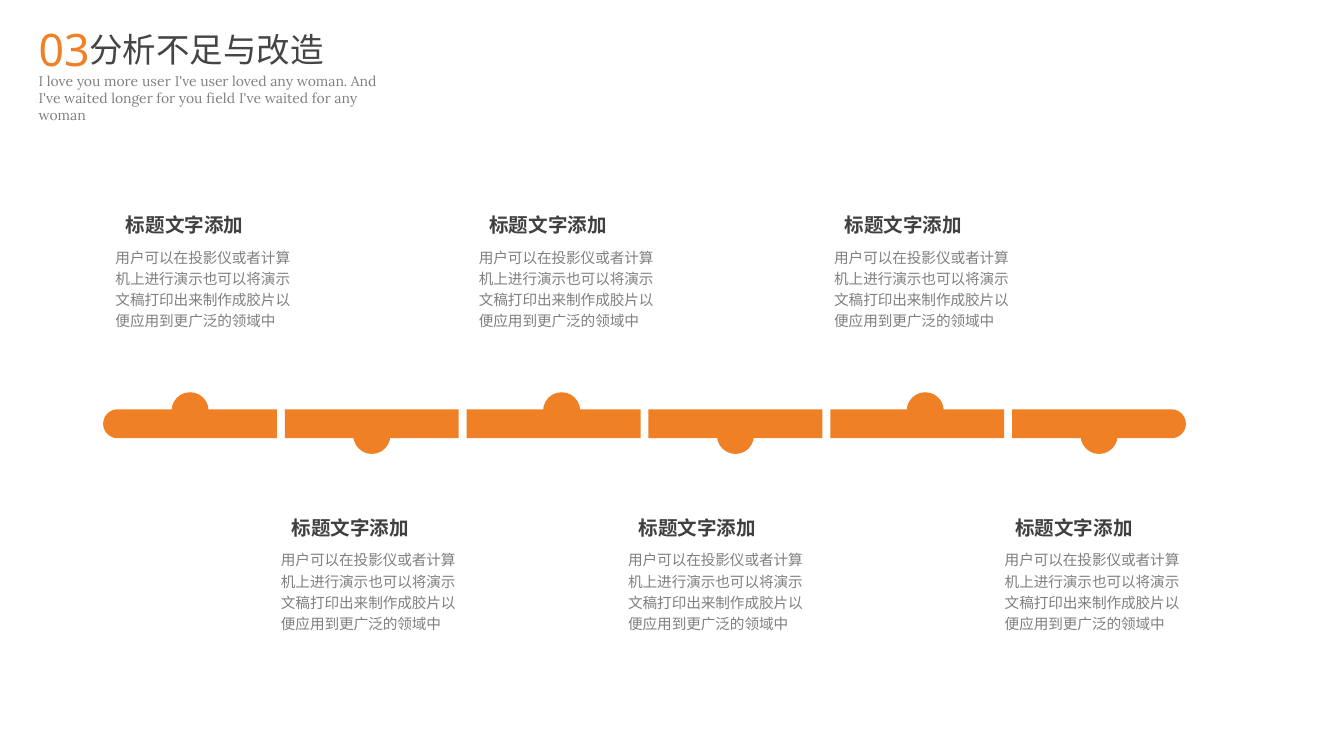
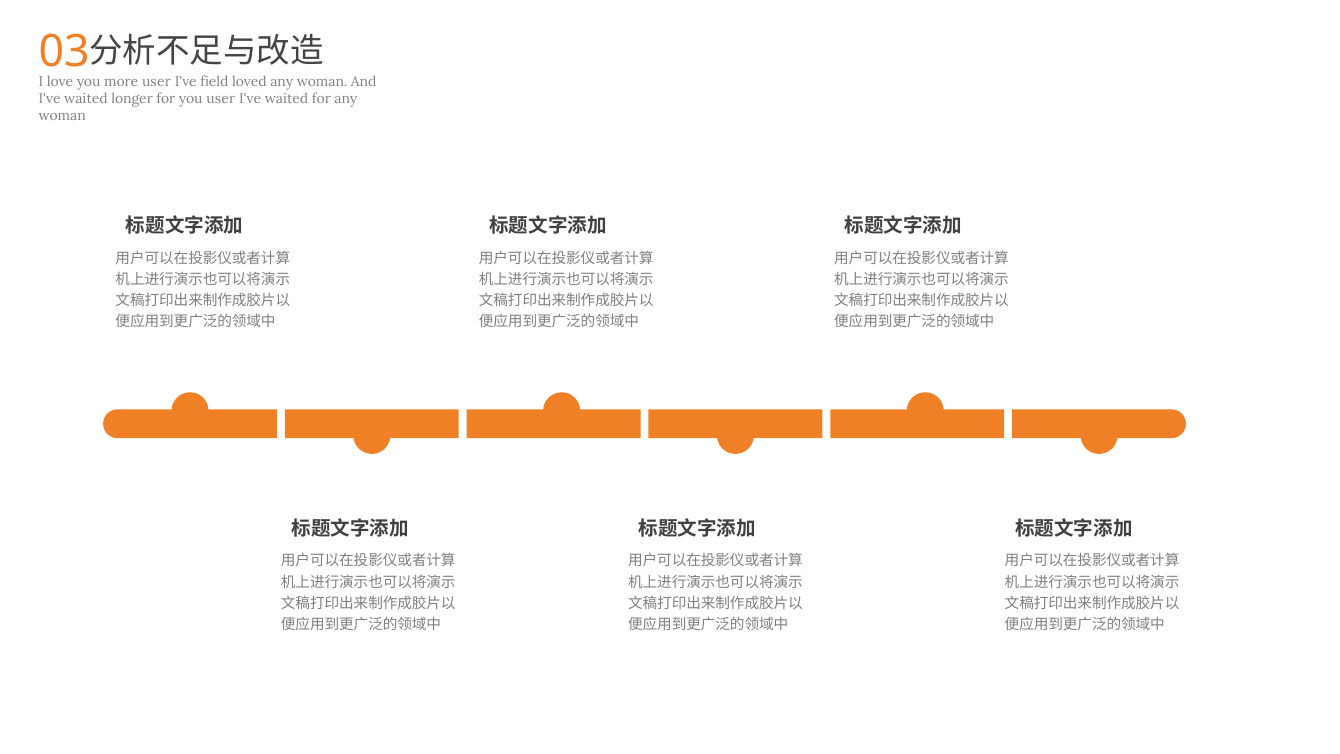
I've user: user -> field (214, 82)
you field: field -> user (221, 99)
